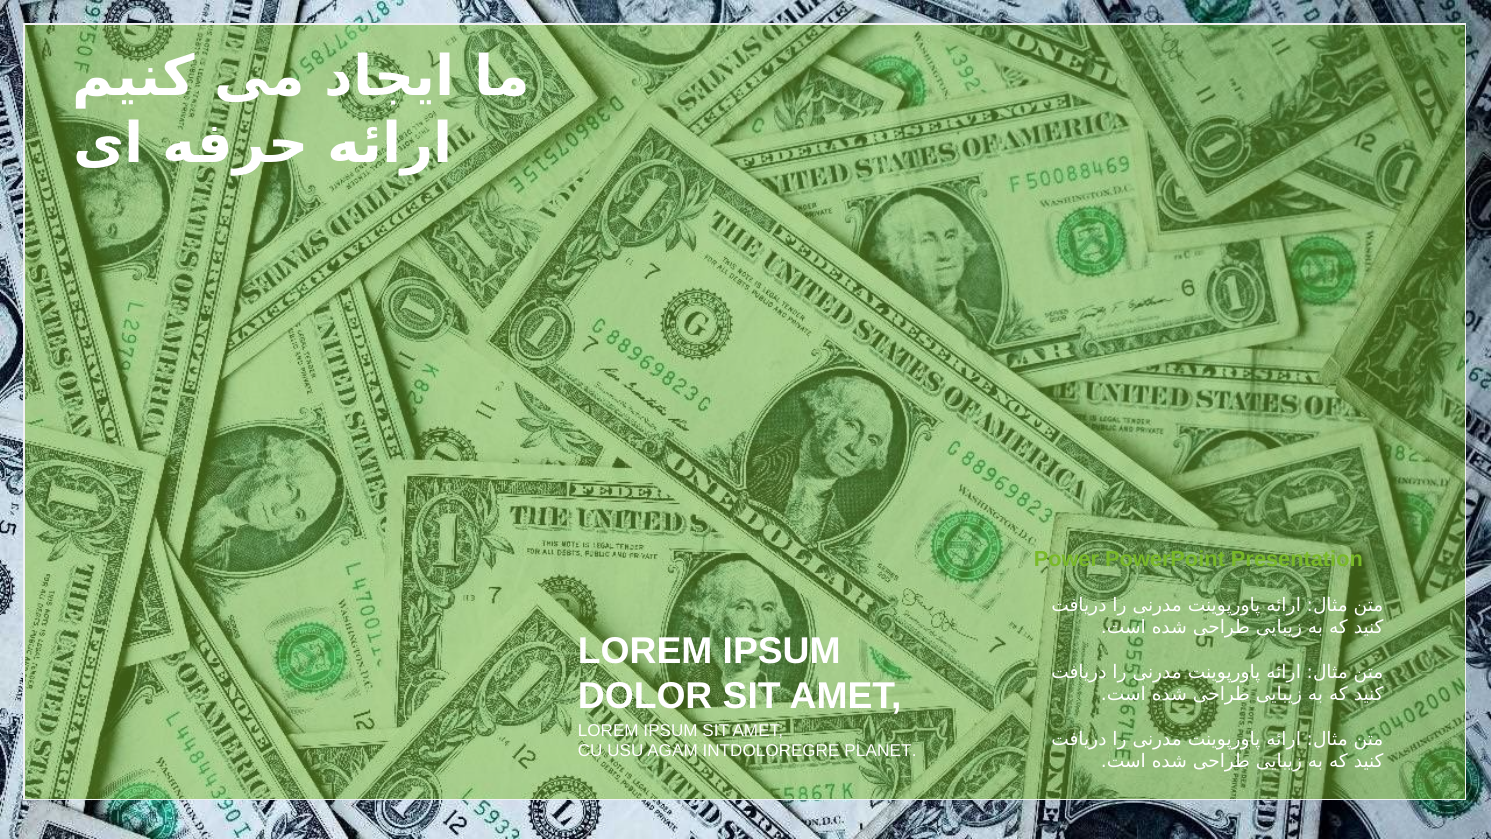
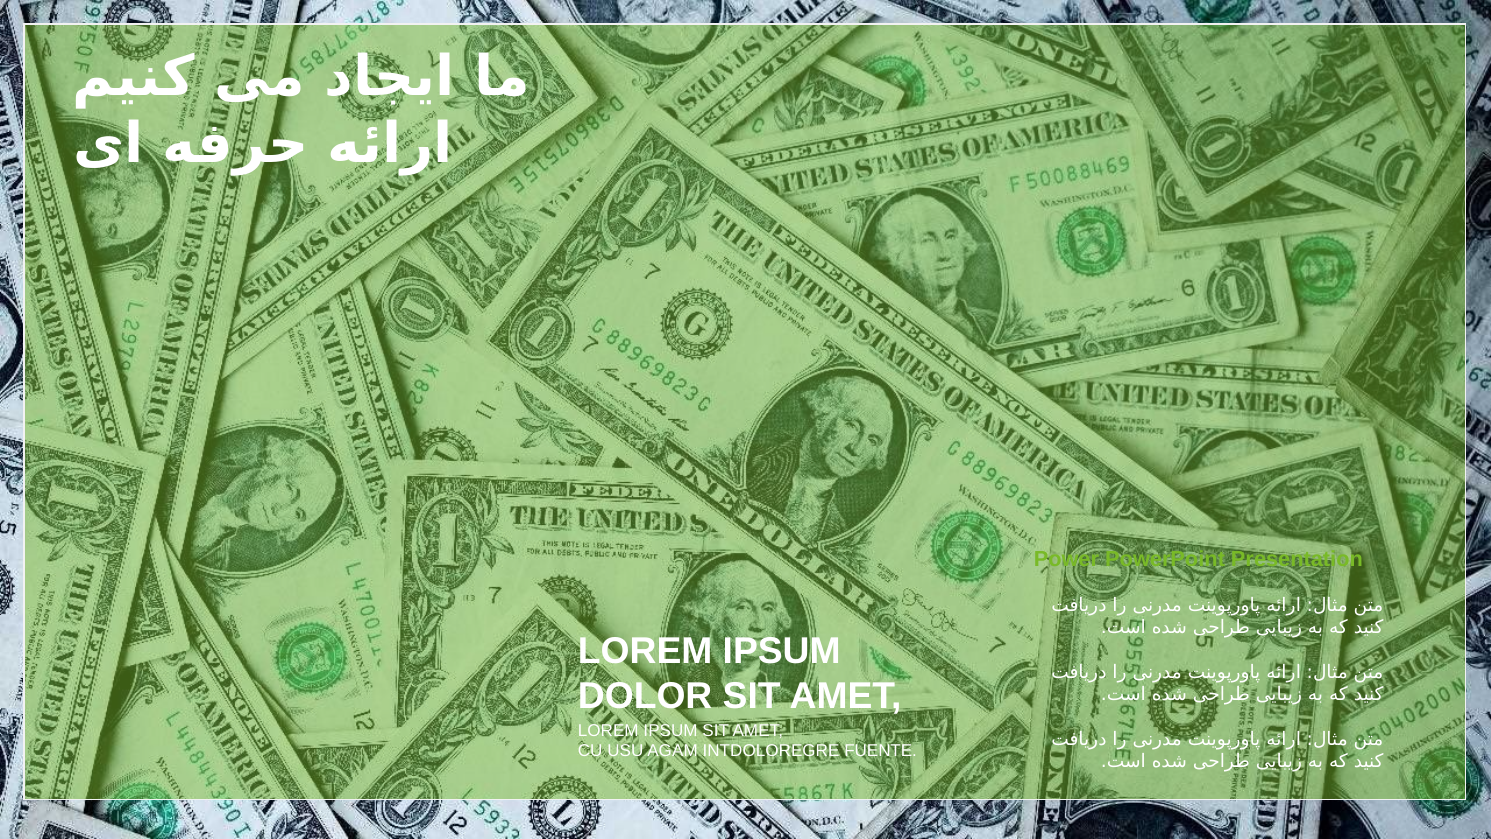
PLANET: PLANET -> FUENTE (881, 751)
